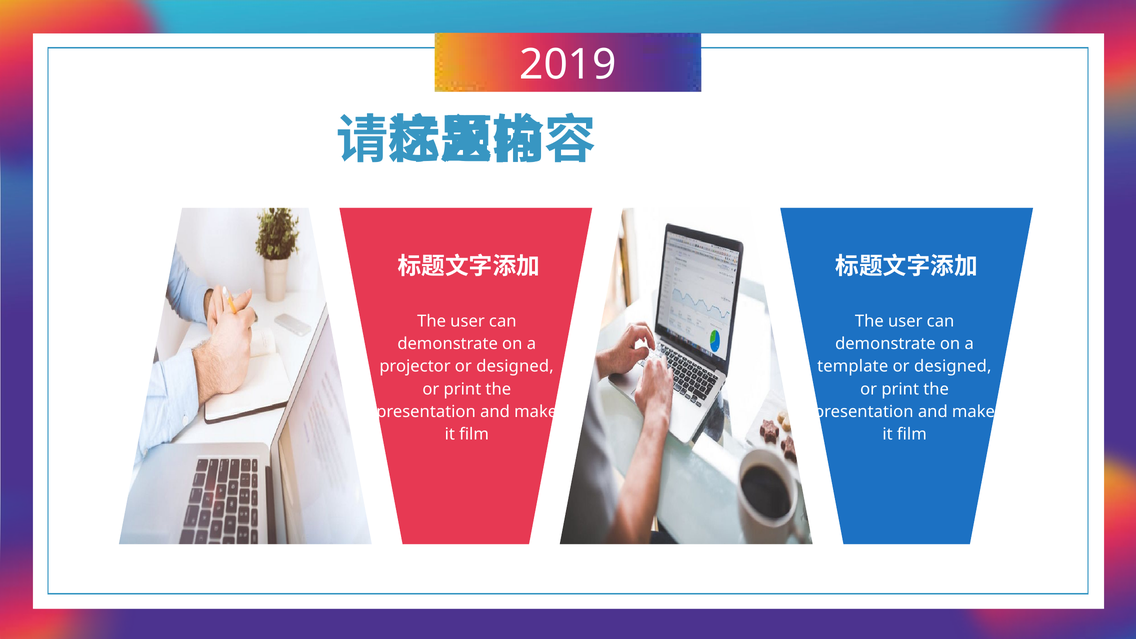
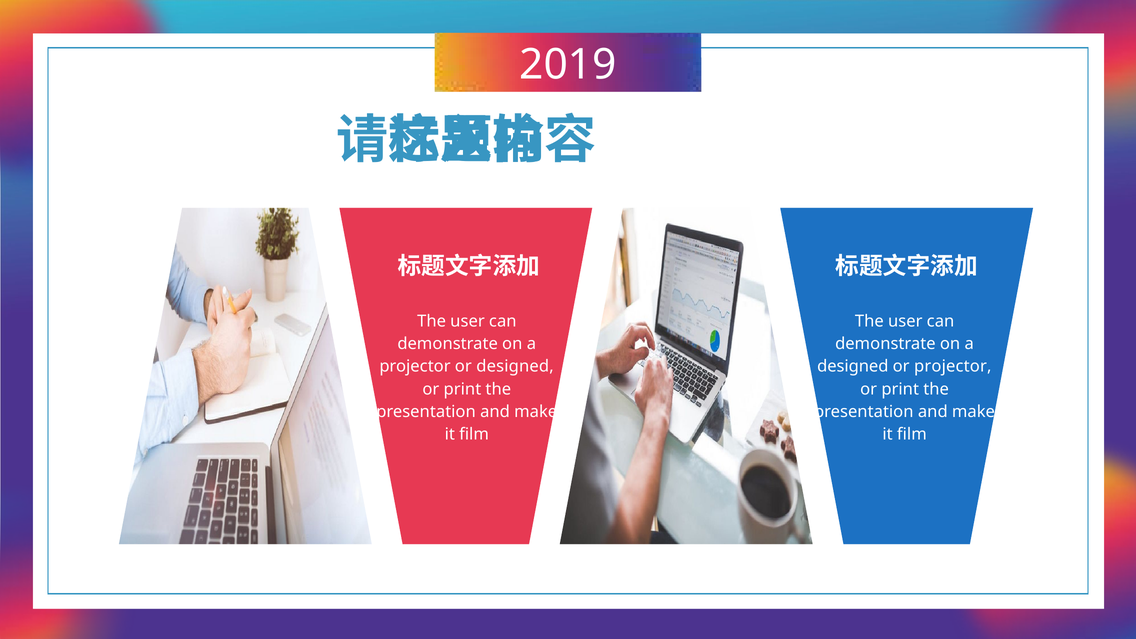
template: template -> designed (853, 366)
designed: designed -> projector (953, 366)
